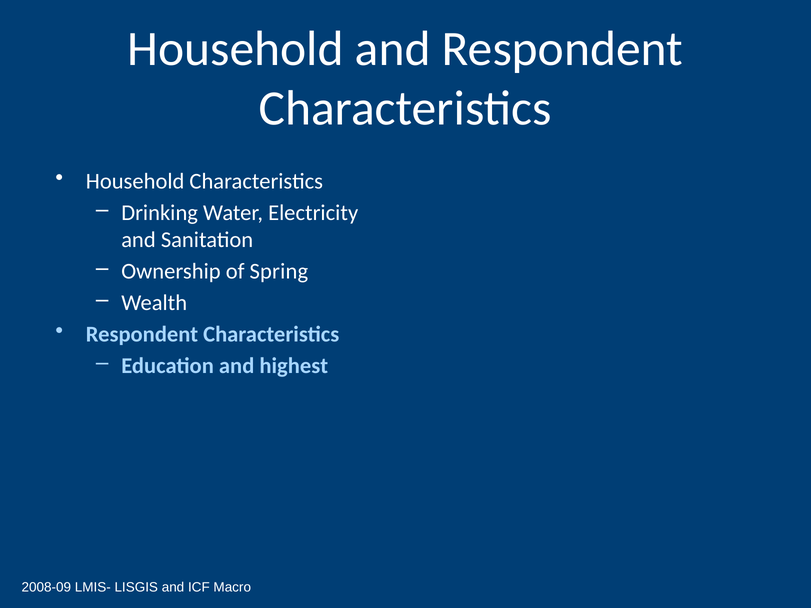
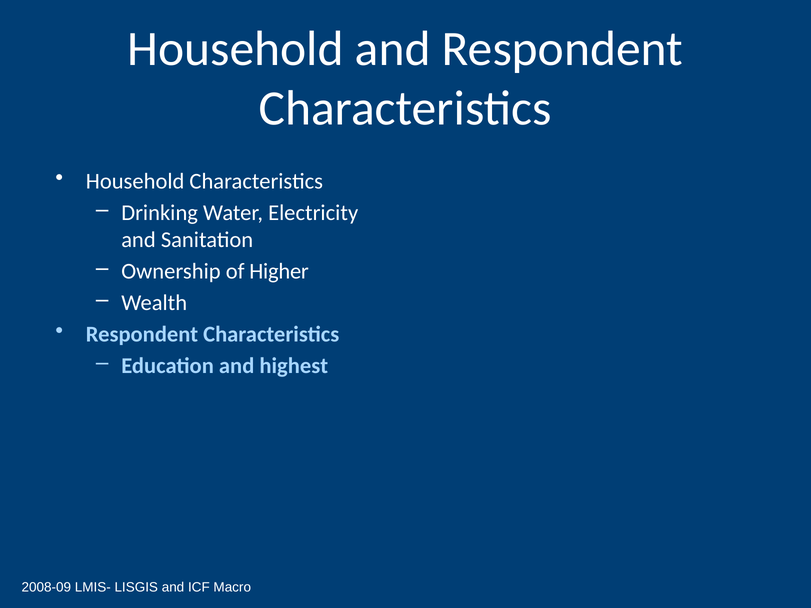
Spring: Spring -> Higher (279, 271)
